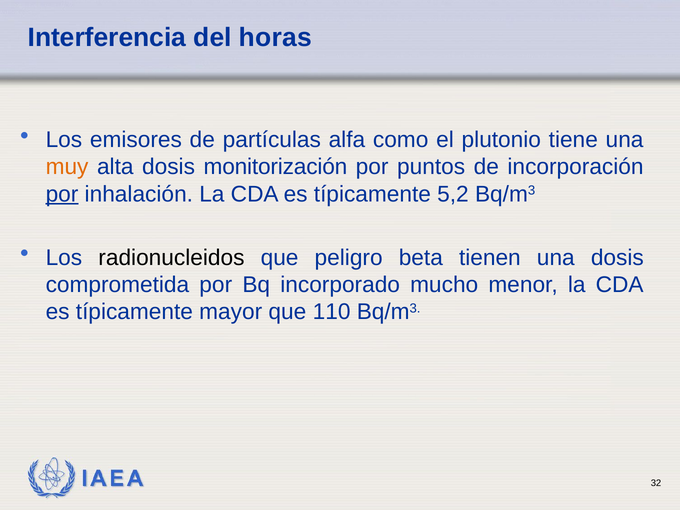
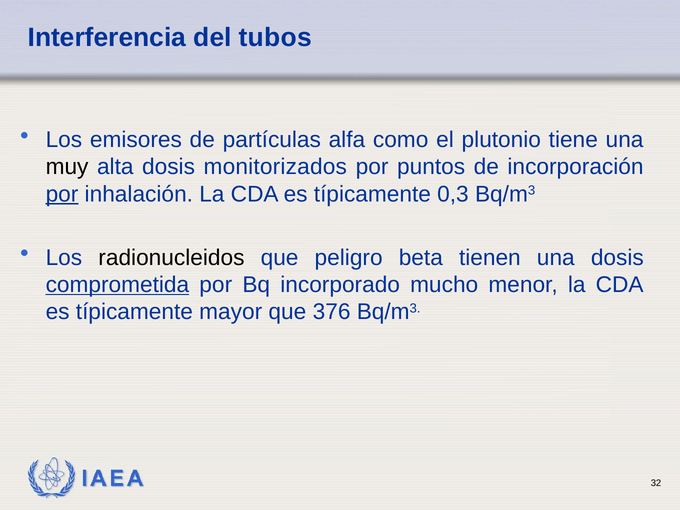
horas: horas -> tubos (275, 37)
muy colour: orange -> black (67, 167)
monitorización: monitorización -> monitorizados (275, 167)
5,2: 5,2 -> 0,3 (453, 194)
comprometida underline: none -> present (117, 285)
110: 110 -> 376 (332, 312)
